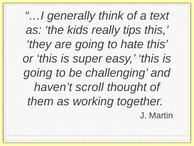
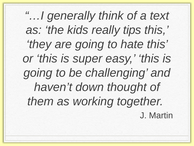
scroll: scroll -> down (90, 87)
